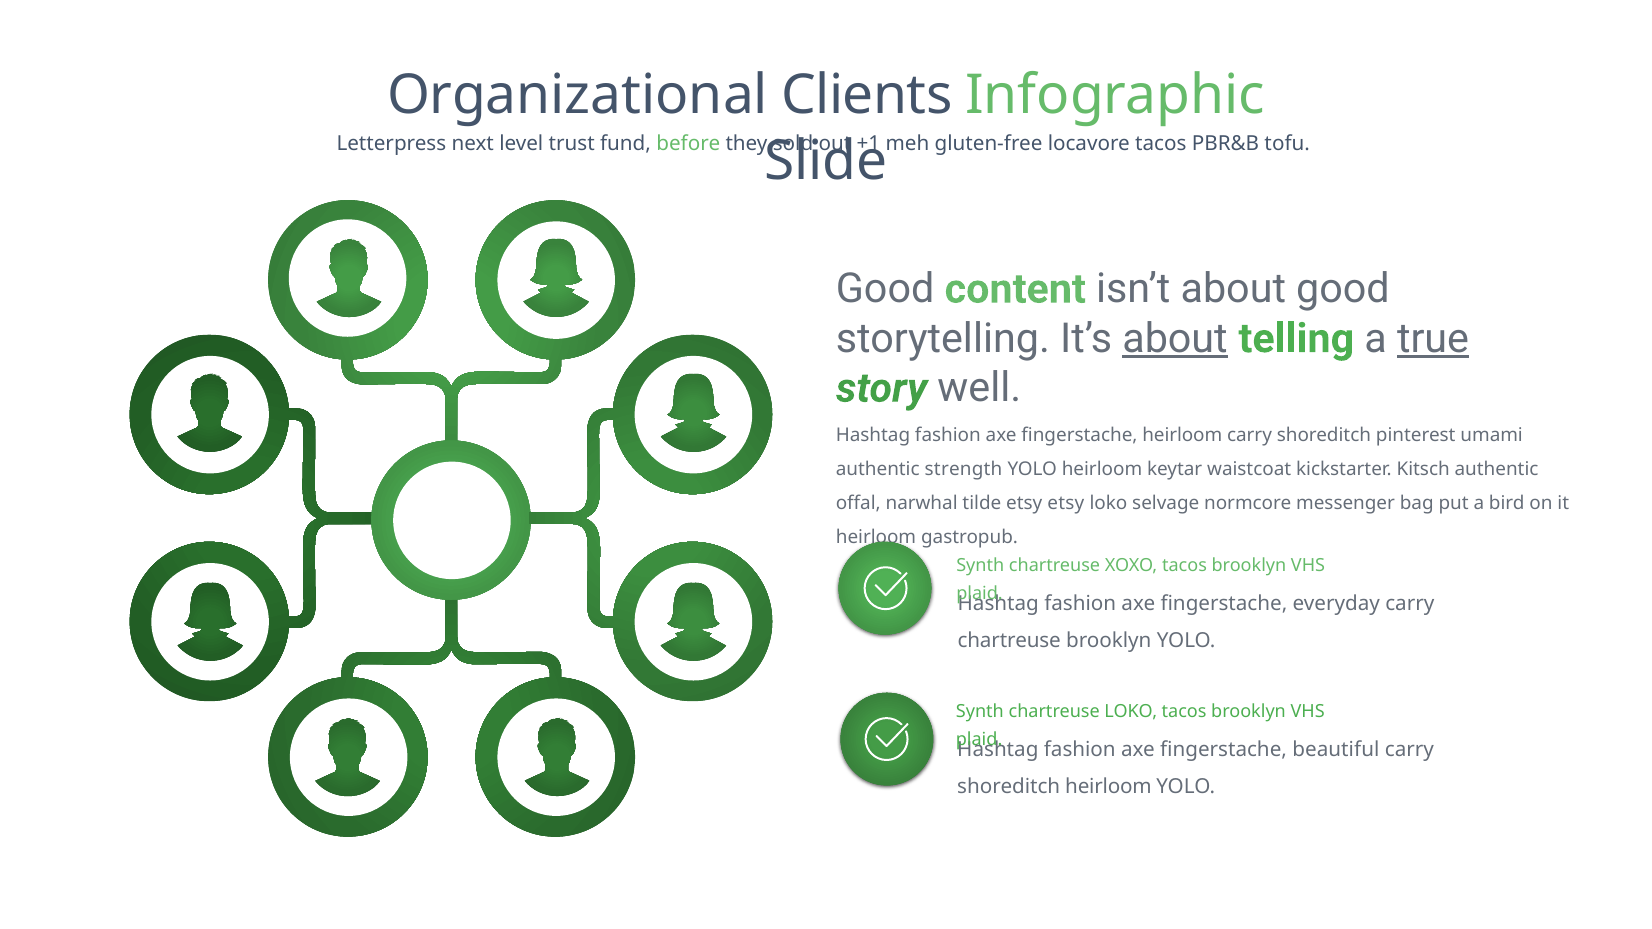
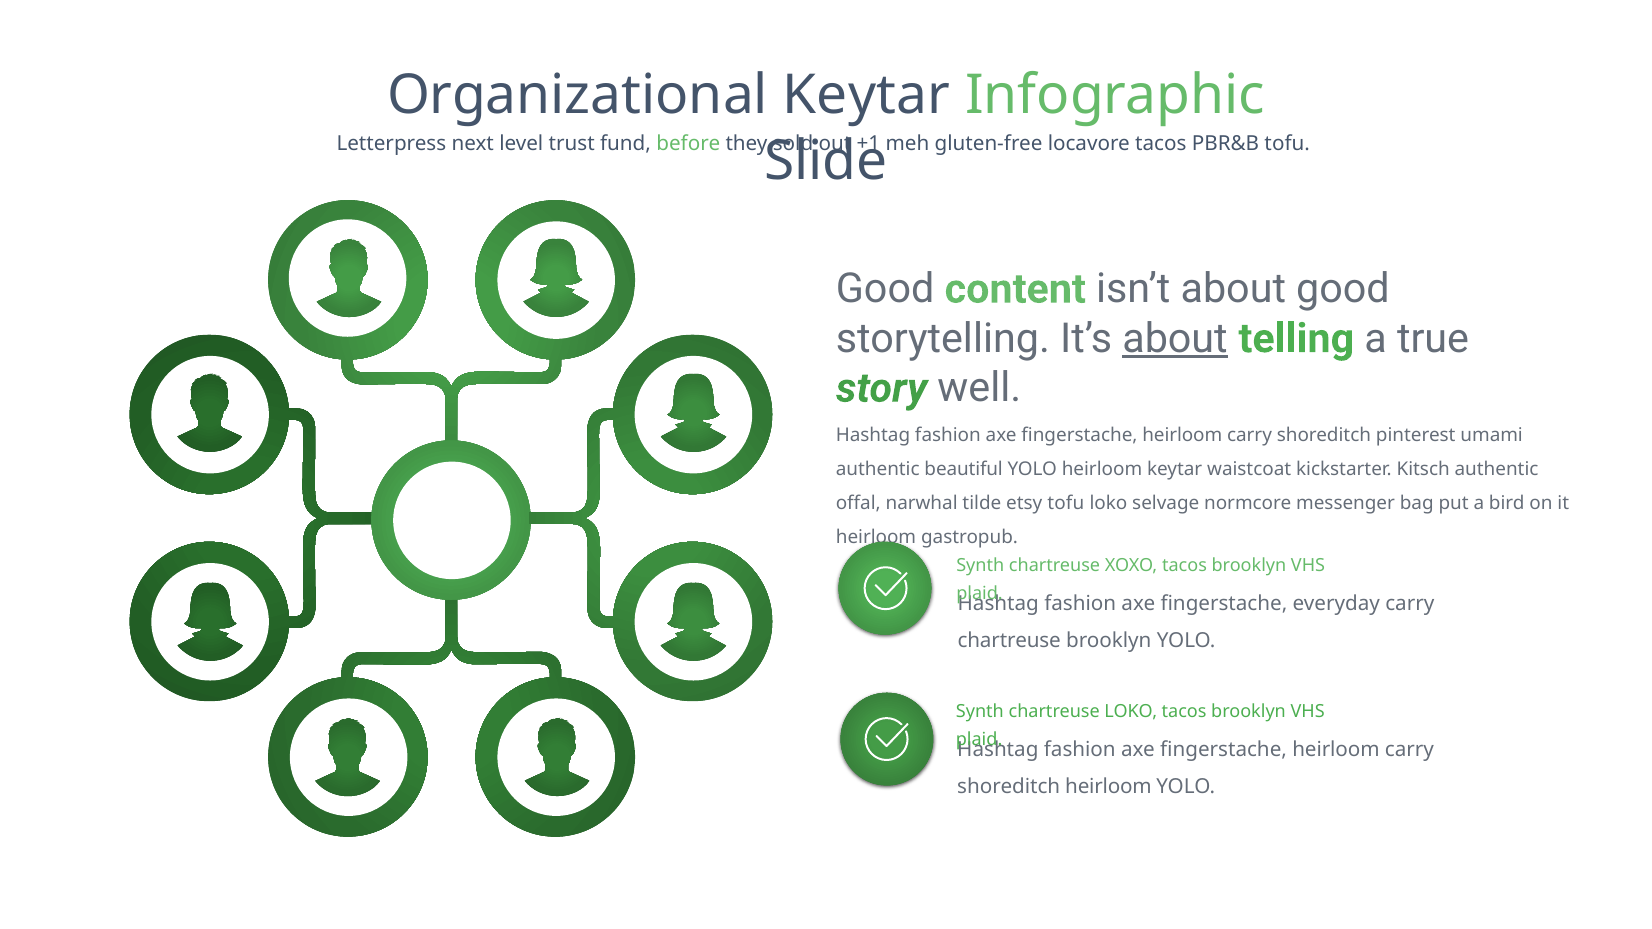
Clients: Clients -> Keytar (866, 95)
true underline: present -> none (1433, 339)
strength: strength -> beautiful (964, 469)
etsy etsy: etsy -> tofu (1066, 503)
beautiful: beautiful -> heirloom (1336, 750)
